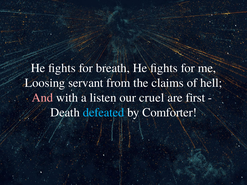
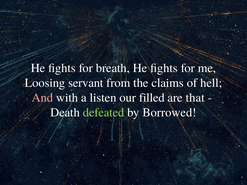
cruel: cruel -> filled (152, 98)
first: first -> that (195, 98)
defeated colour: light blue -> light green (104, 113)
Comforter: Comforter -> Borrowed (169, 113)
